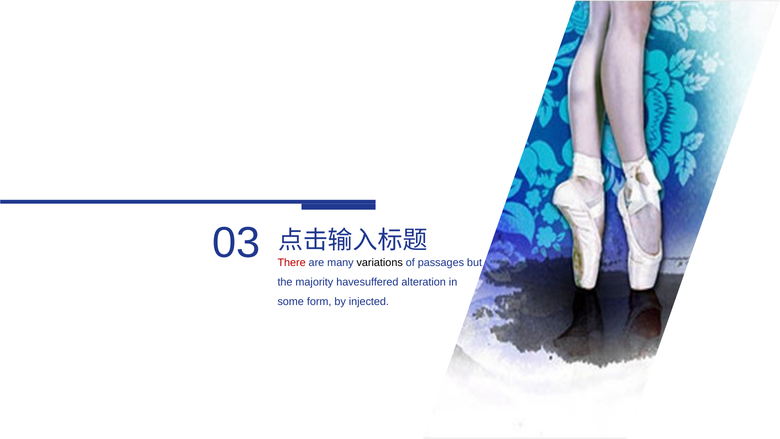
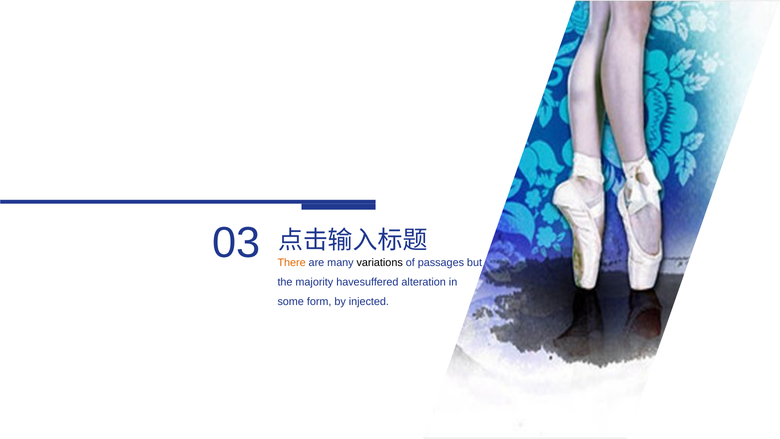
There colour: red -> orange (292, 263)
